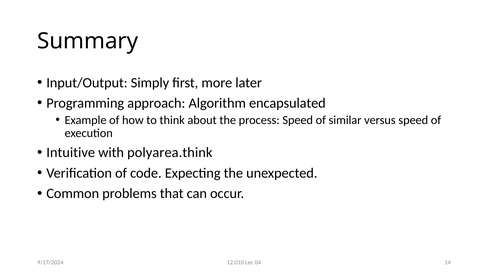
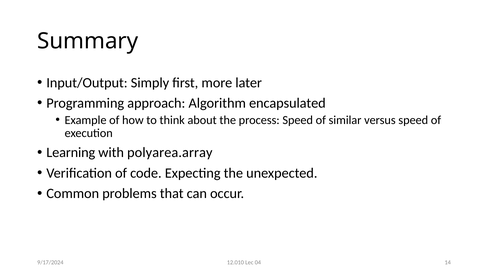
Intuitive: Intuitive -> Learning (71, 152)
polyarea.think: polyarea.think -> polyarea.array (170, 152)
